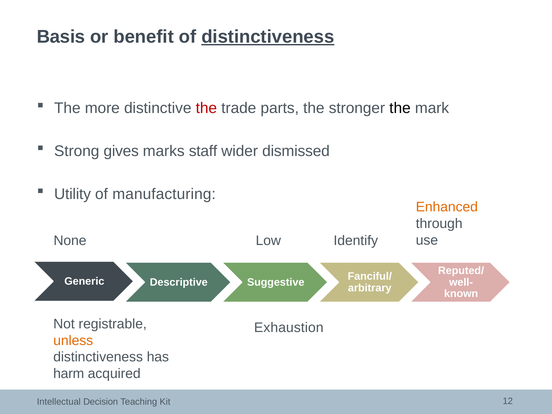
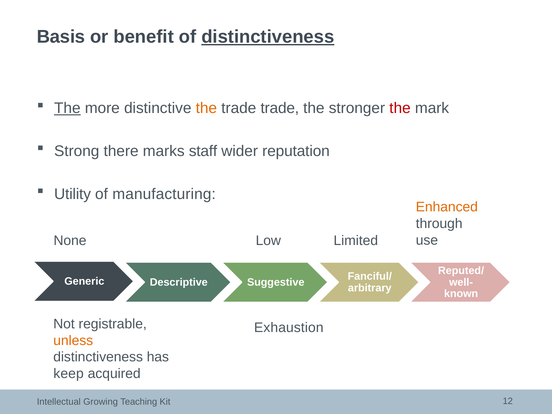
The underline: none -> present (67, 108)
the colour: red -> orange (206, 108)
trade parts: parts -> trade (280, 108)
the colour: black -> red (400, 108)
gives: gives -> there (121, 151)
dismissed: dismissed -> reputation (296, 151)
Identify: Identify -> Limited (356, 240)
harm: harm -> keep (69, 374)
Decision: Decision -> Growing (101, 402)
